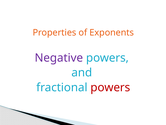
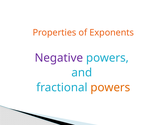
powers colour: red -> orange (110, 87)
